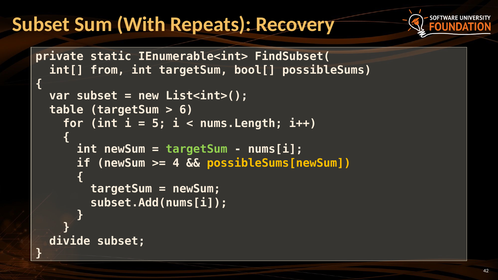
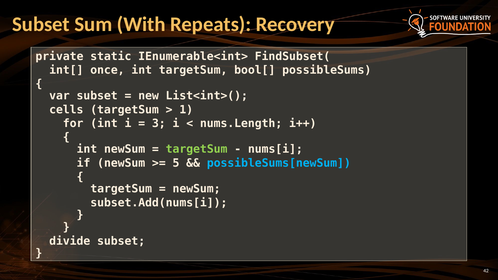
from: from -> once (107, 70)
table: table -> cells (66, 110)
6: 6 -> 1 (186, 110)
5: 5 -> 3 (159, 123)
4: 4 -> 5 (176, 163)
possibleSums[newSum colour: yellow -> light blue (279, 163)
